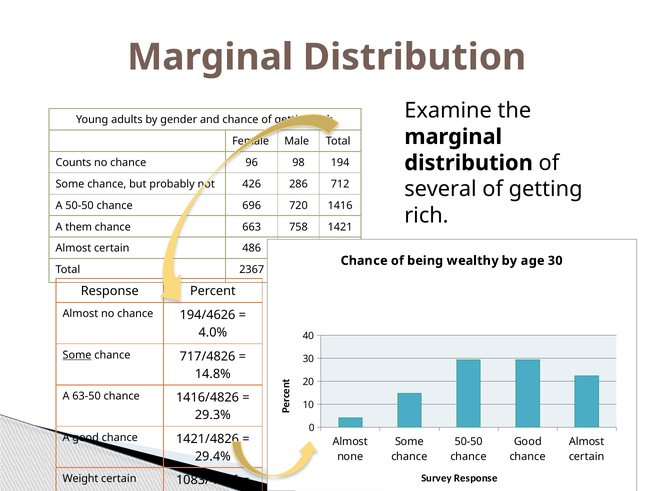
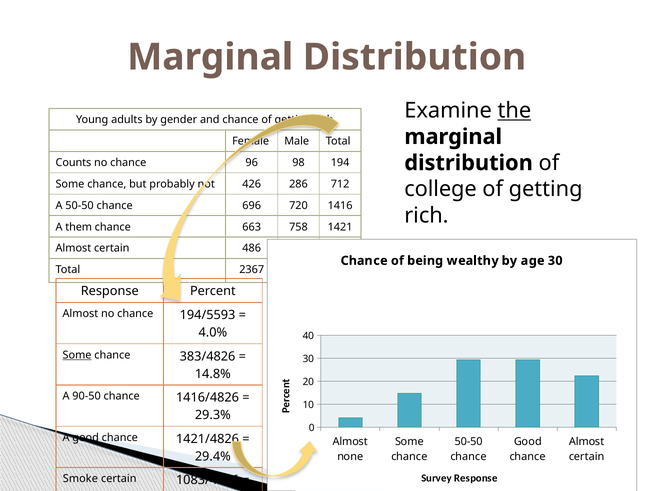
the underline: none -> present (514, 110)
several: several -> college (441, 189)
194/4626: 194/4626 -> 194/5593 (208, 315)
717/4826: 717/4826 -> 383/4826 (208, 356)
63-50: 63-50 -> 90-50 (87, 396)
Weight: Weight -> Smoke (80, 478)
